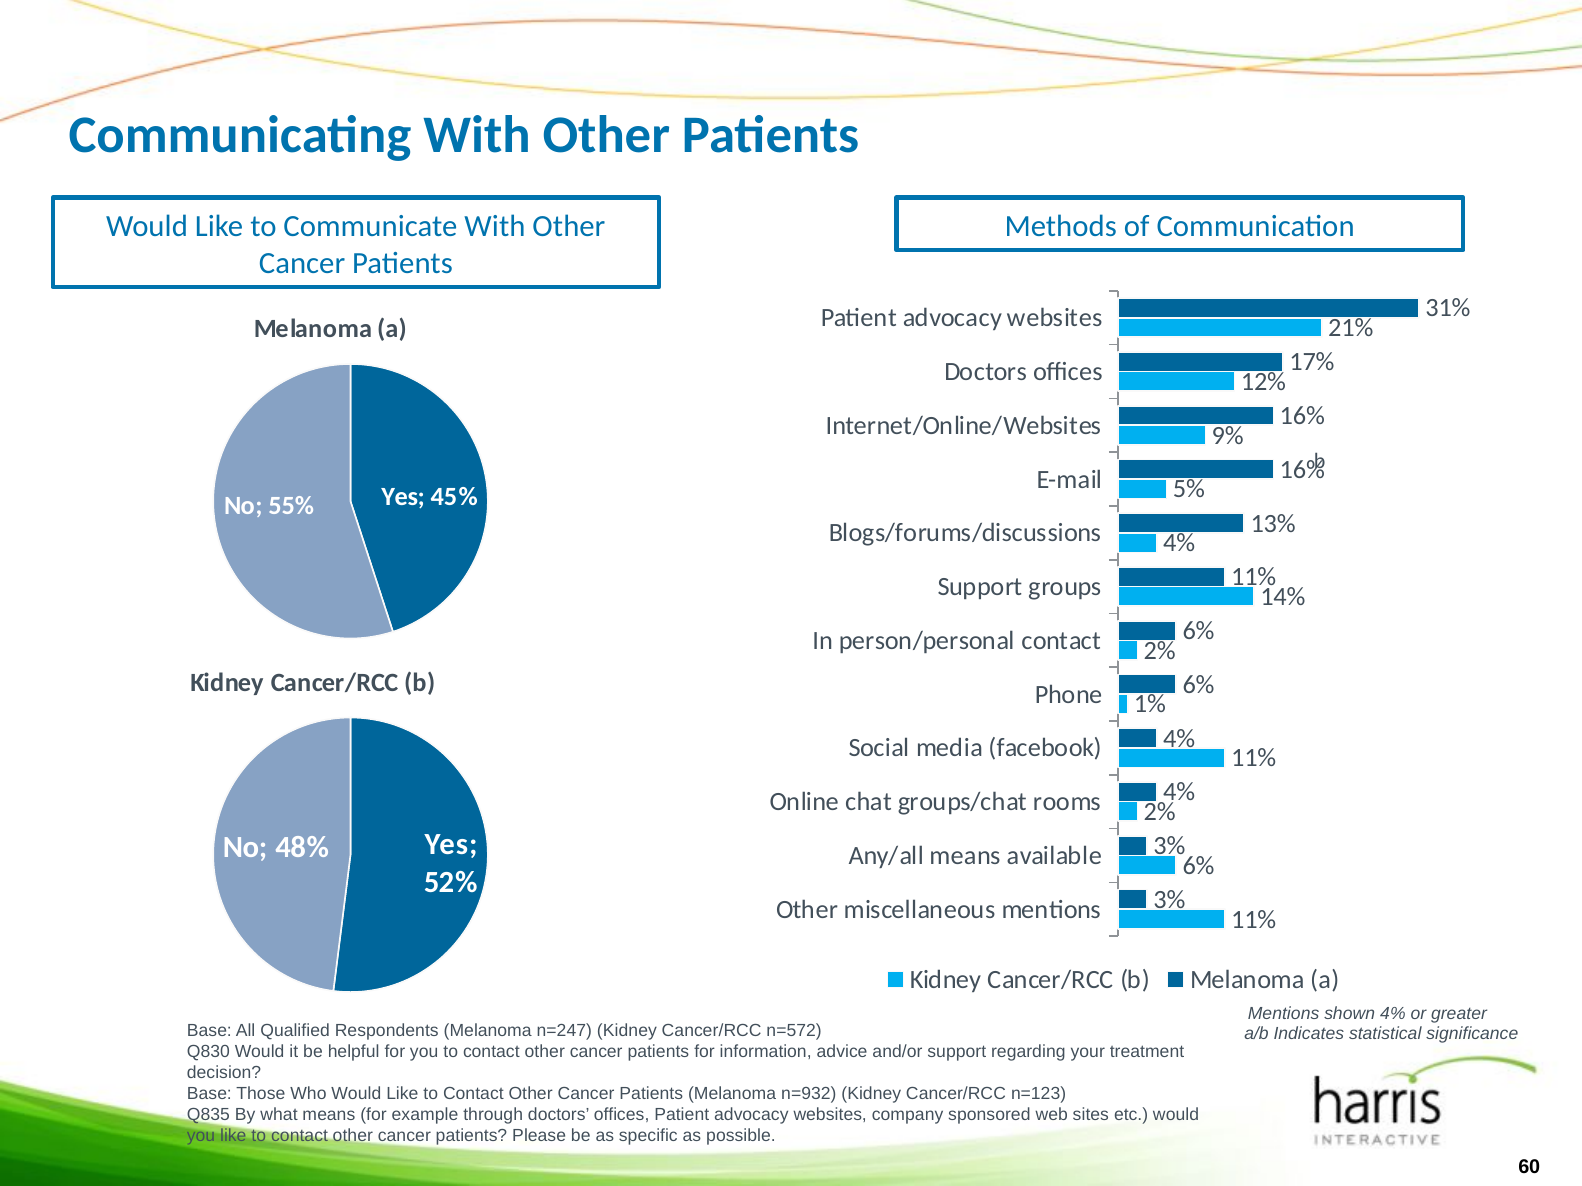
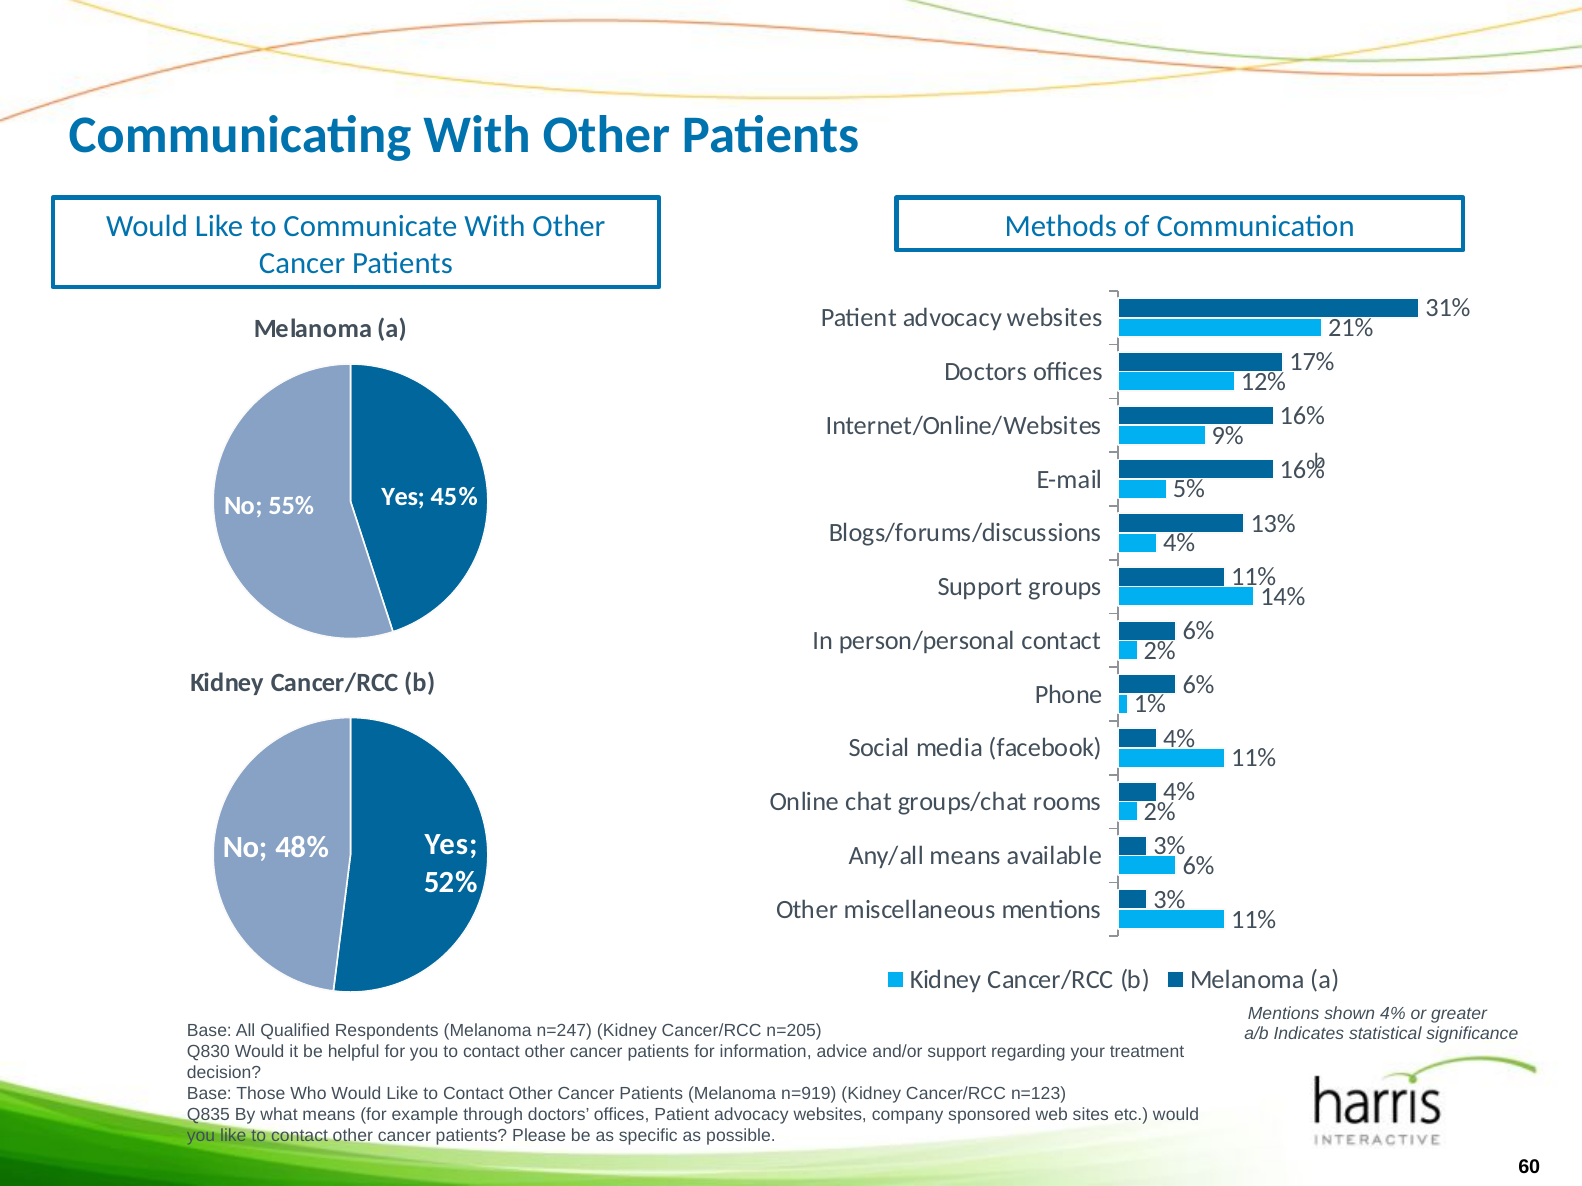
n=572: n=572 -> n=205 (794, 1031)
n=932: n=932 -> n=919 (809, 1094)
